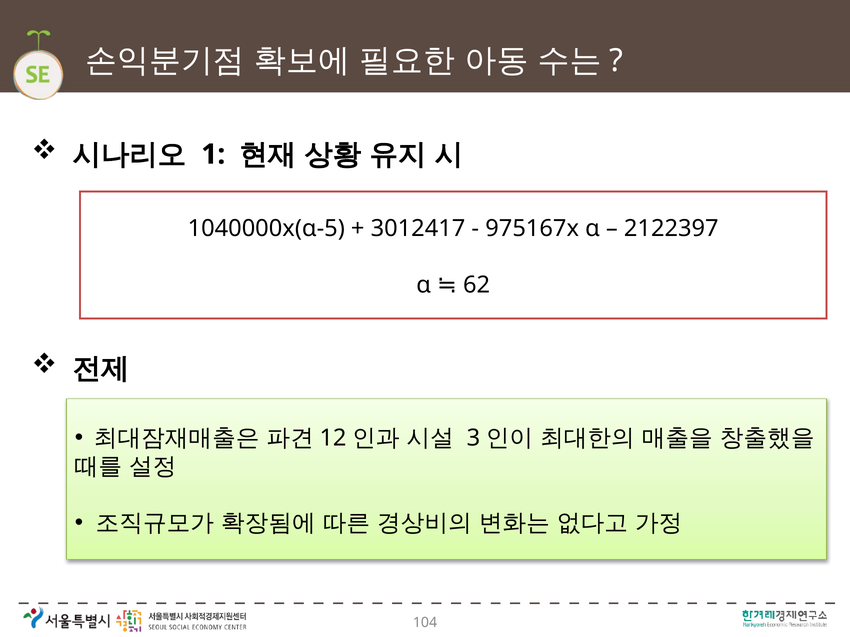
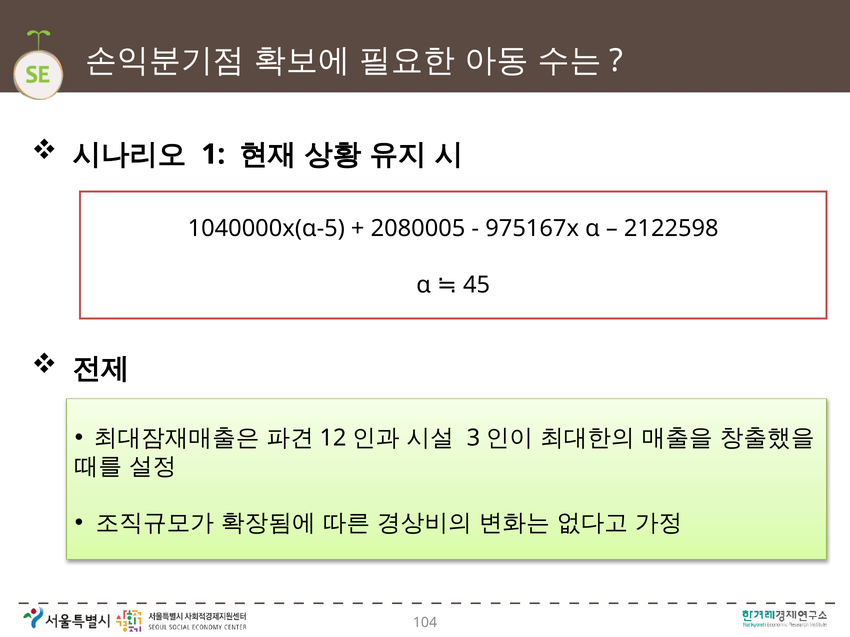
3012417: 3012417 -> 2080005 (418, 228)
2122397: 2122397 -> 2122598 (671, 228)
62: 62 -> 45 (477, 285)
